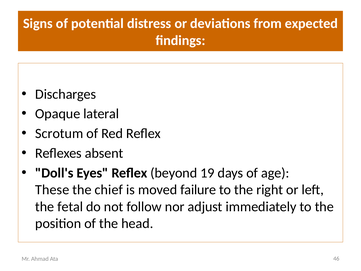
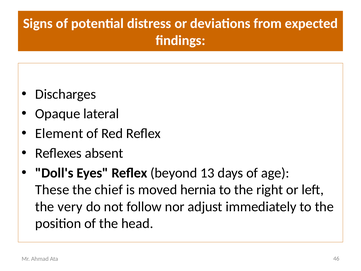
Scrotum: Scrotum -> Element (59, 133)
19: 19 -> 13 (207, 173)
failure: failure -> hernia (198, 190)
fetal: fetal -> very (70, 206)
